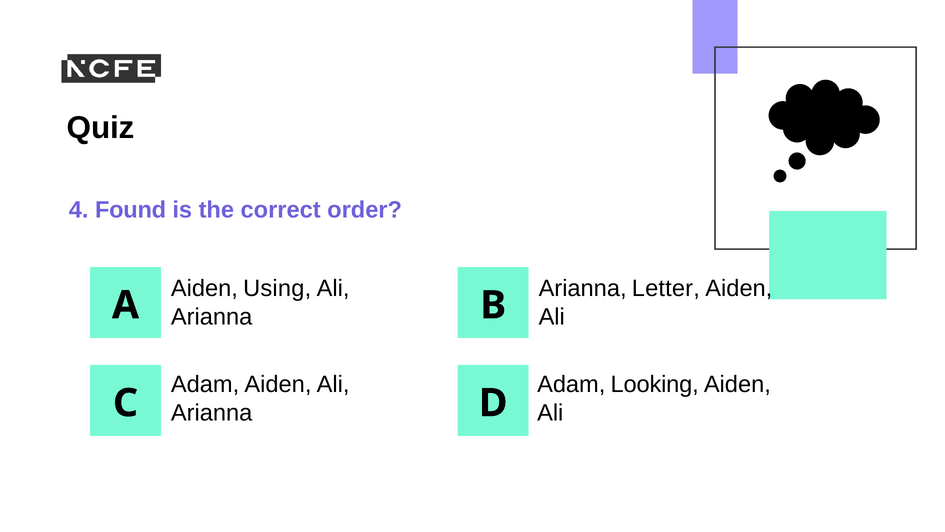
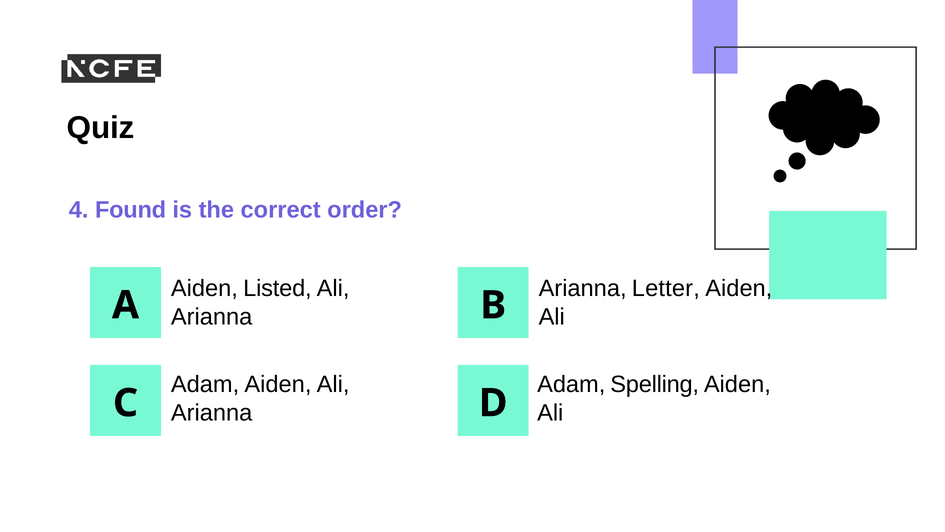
Using: Using -> Listed (277, 288)
Looking: Looking -> Spelling (655, 384)
